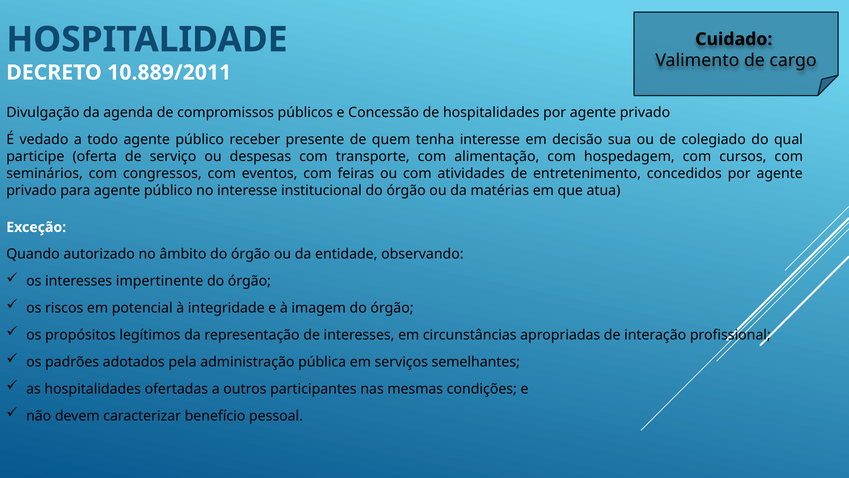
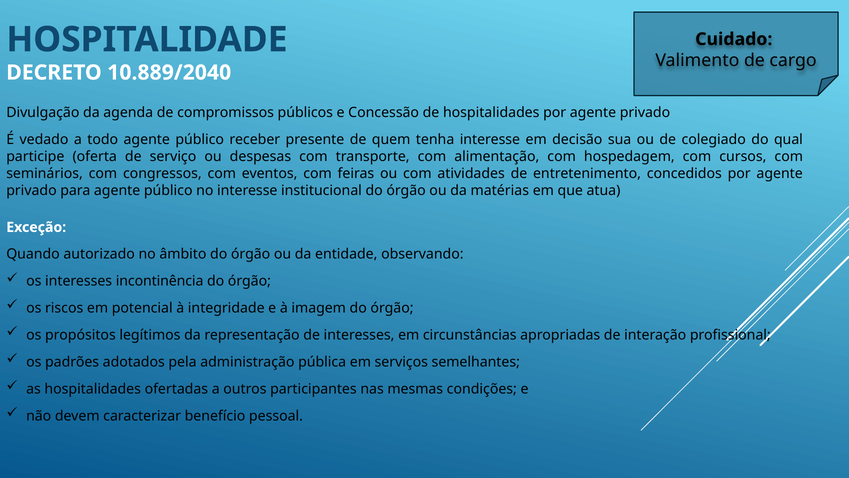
10.889/2011: 10.889/2011 -> 10.889/2040 (169, 73)
impertinente: impertinente -> incontinência (160, 281)
